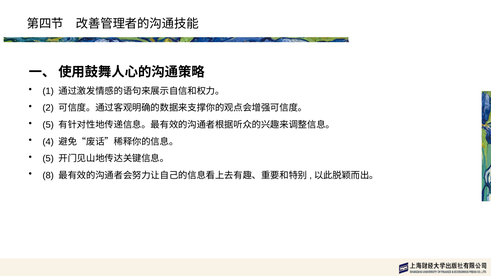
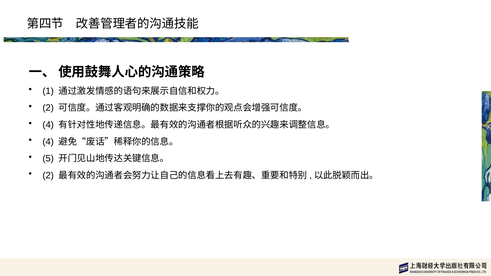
5: 5 -> 4 (48, 125)
8: 8 -> 2 (48, 176)
